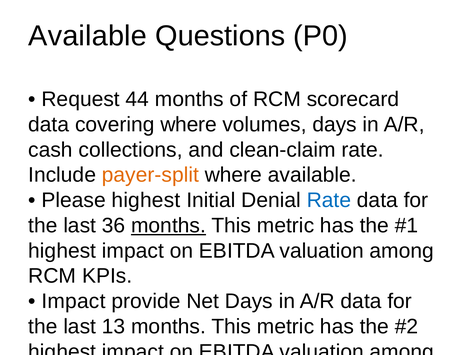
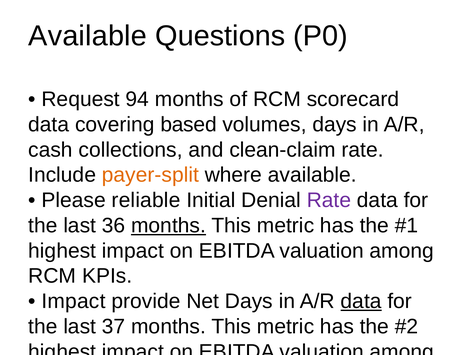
44: 44 -> 94 (137, 99)
covering where: where -> based (189, 124)
Please highest: highest -> reliable (146, 200)
Rate colour: blue -> purple (329, 200)
data underline: none -> present (361, 301)
13: 13 -> 37 (114, 326)
